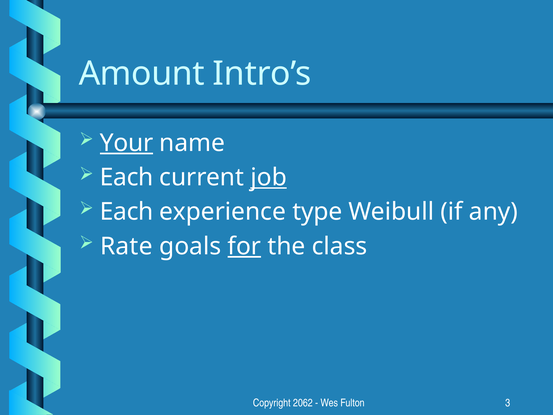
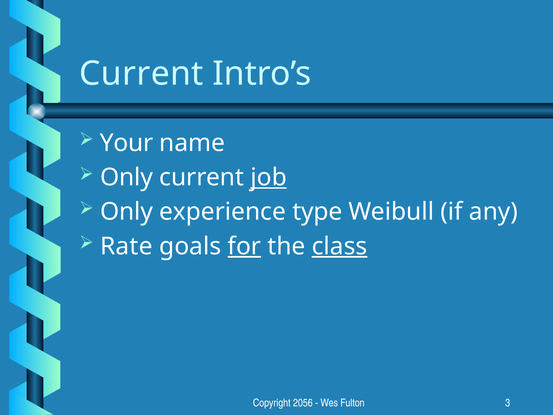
Amount: Amount -> Current (141, 74)
Your underline: present -> none (127, 143)
Each: Each -> Only (127, 177)
Each: Each -> Only (127, 212)
class underline: none -> present (340, 246)
2062: 2062 -> 2056 (303, 403)
